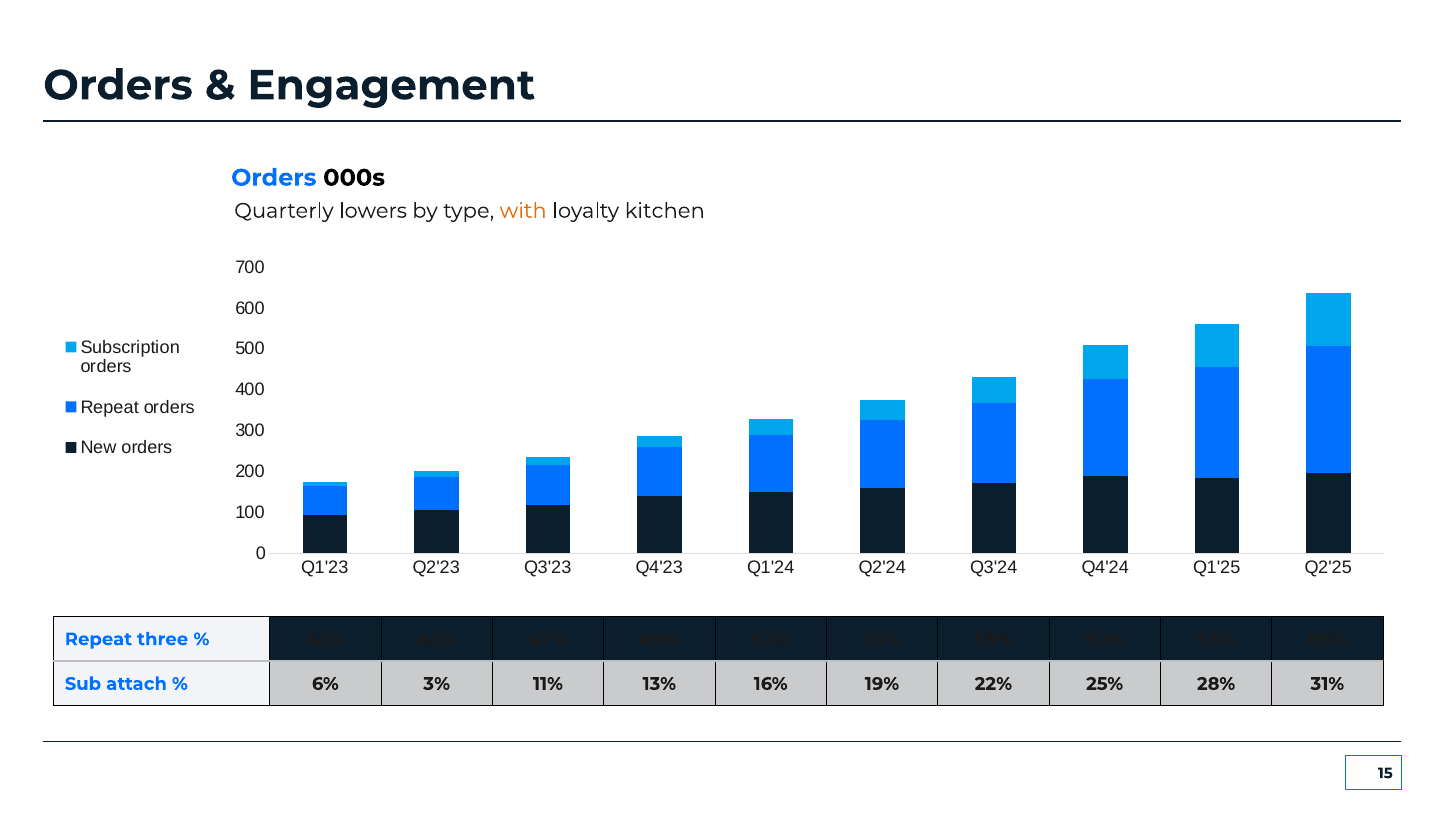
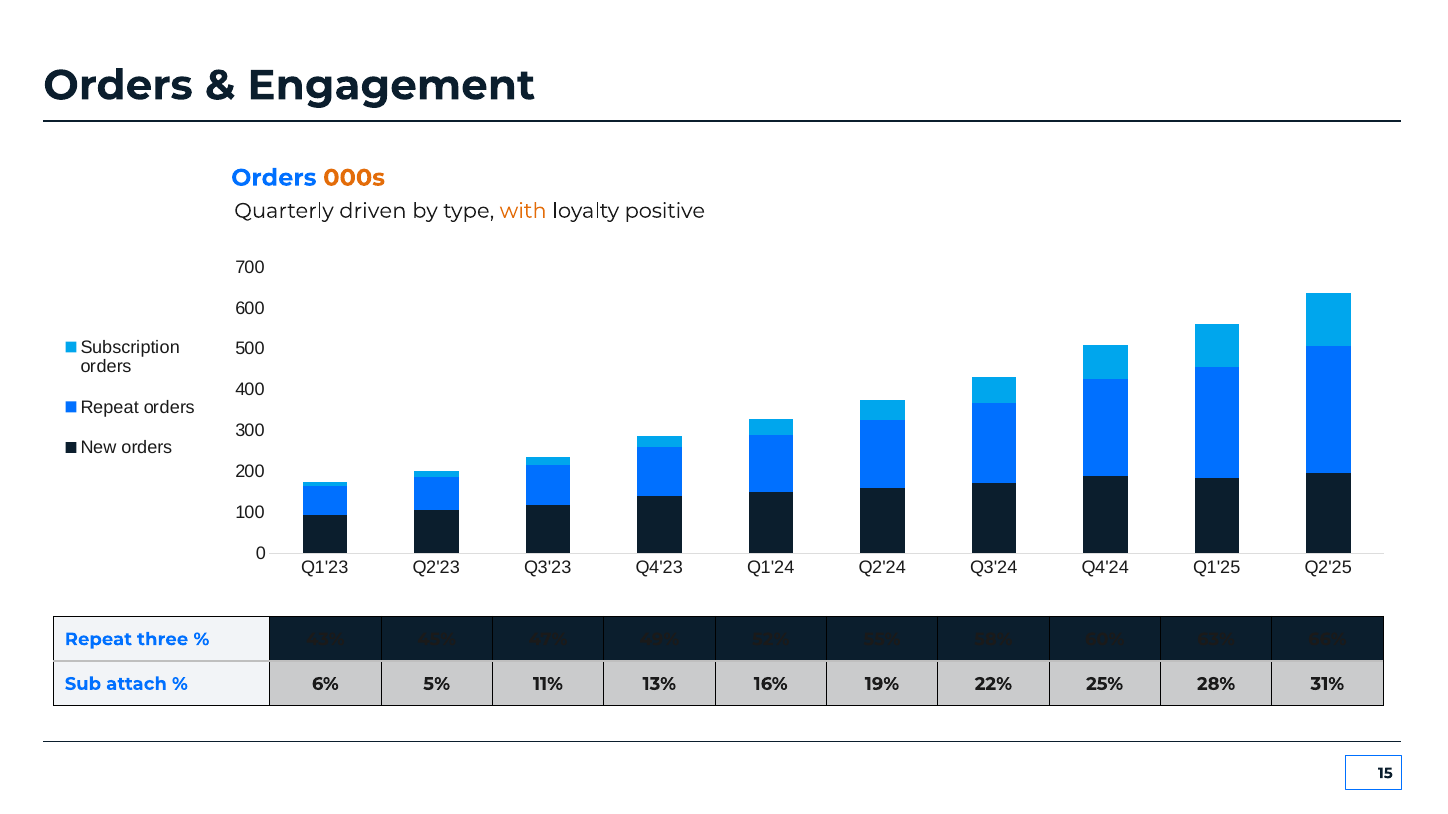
000s colour: black -> orange (354, 178)
lowers: lowers -> driven (373, 211)
kitchen: kitchen -> positive (665, 211)
3%: 3% -> 5% (437, 684)
